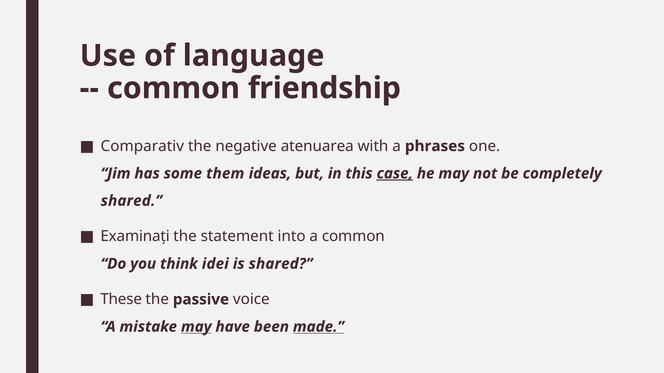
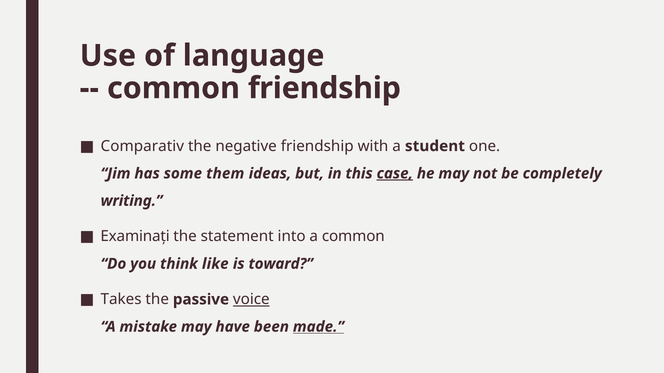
negative atenuarea: atenuarea -> friendship (317, 146)
phrases: phrases -> student (435, 146)
shared: shared -> writing (132, 201)
idei: idei -> like (215, 264)
is shared: shared -> toward (281, 264)
These: These -> Takes (121, 300)
voice underline: none -> present (251, 300)
may underline: present -> none (196, 327)
